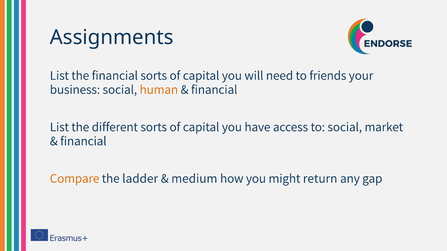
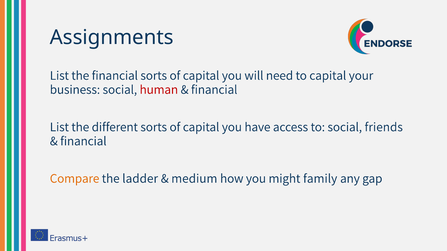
to friends: friends -> capital (328, 76)
human colour: orange -> red (159, 90)
market: market -> friends (384, 127)
return: return -> family (320, 179)
